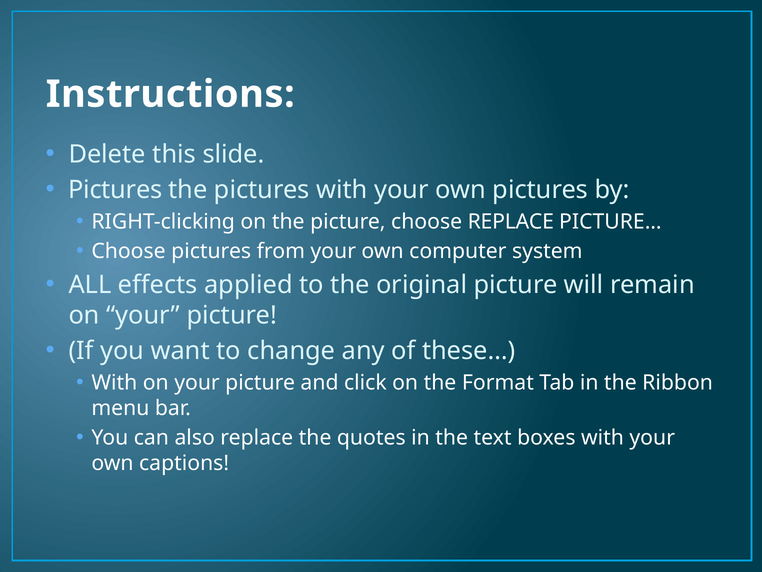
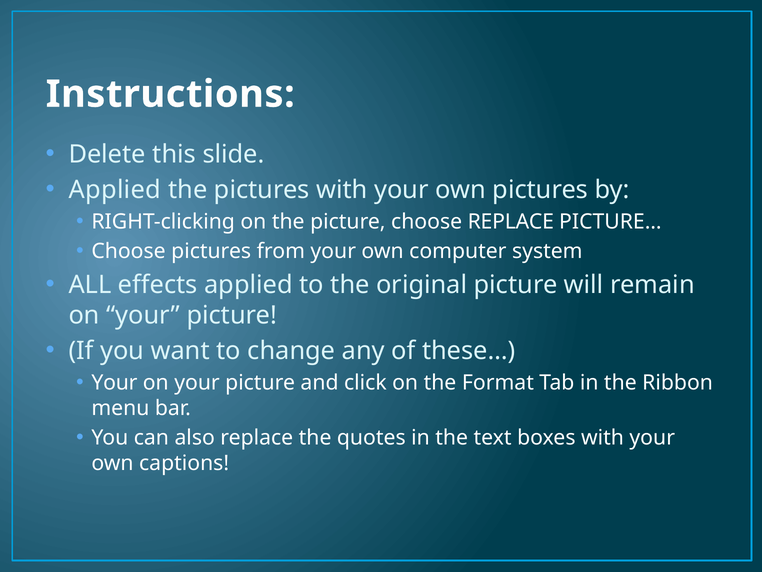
Pictures: Pictures -> Applied (115, 190)
With: With -> Your (114, 382)
